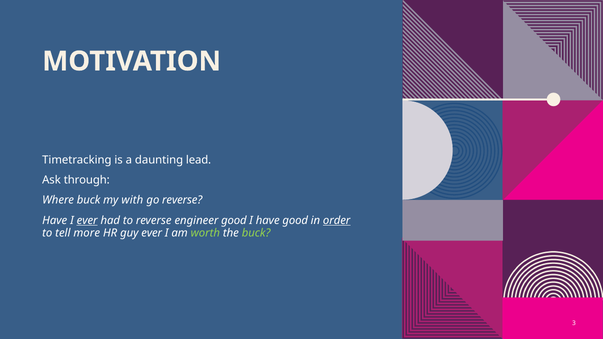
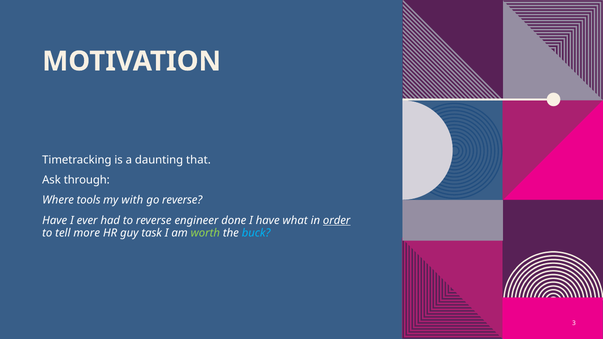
lead: lead -> that (198, 160)
Where buck: buck -> tools (89, 200)
ever underline: present -> none (87, 220)
engineer good: good -> done (234, 220)
have good: good -> what (295, 220)
guy ever: ever -> task (152, 233)
buck colour: light green -> light blue (256, 233)
